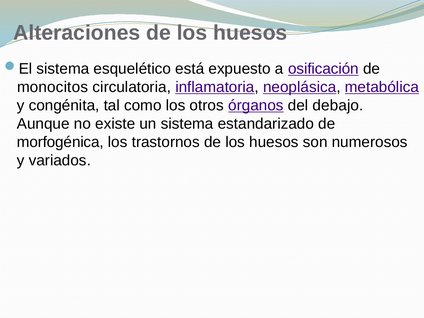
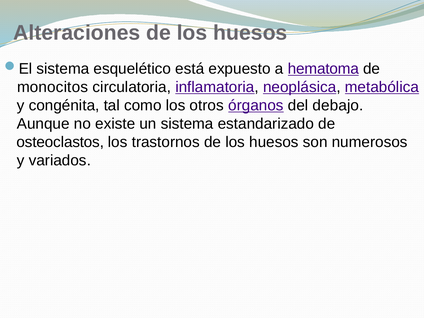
osificación: osificación -> hematoma (323, 69)
morfogénica: morfogénica -> osteoclastos (60, 142)
